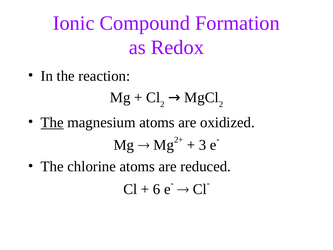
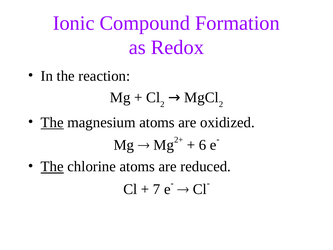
3: 3 -> 6 (203, 145)
The underline: none -> present (52, 166)
6: 6 -> 7 (157, 189)
